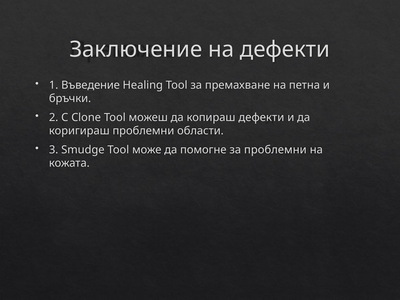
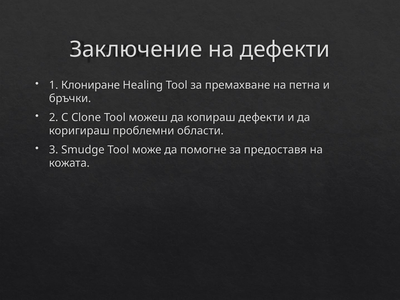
Въведение: Въведение -> Клониране (91, 85)
за проблемни: проблемни -> предоставя (275, 150)
